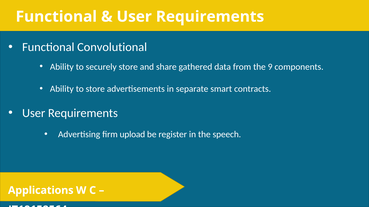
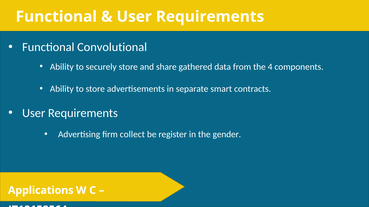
9: 9 -> 4 (270, 67)
upload: upload -> collect (132, 135)
speech: speech -> gender (227, 135)
